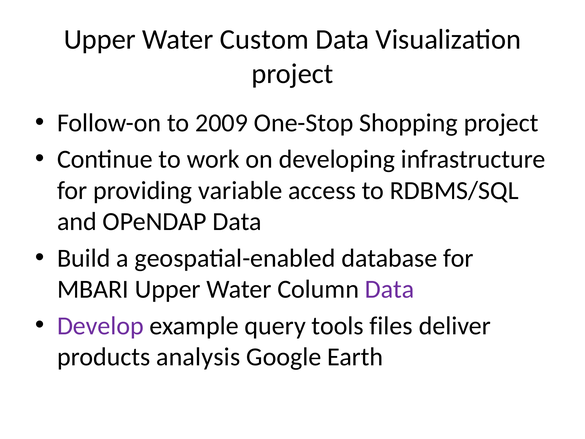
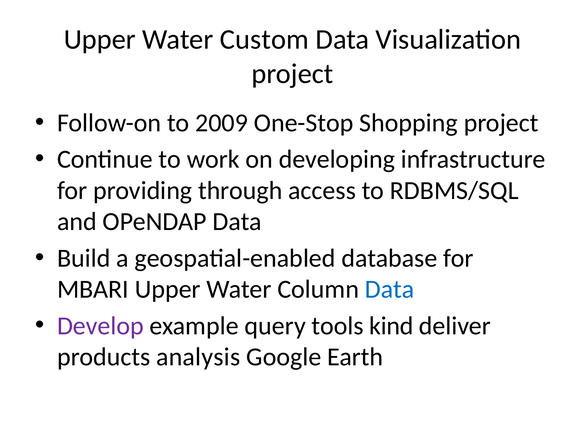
variable: variable -> through (240, 190)
Data colour: purple -> blue (390, 289)
files: files -> kind (391, 326)
